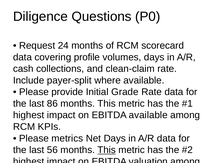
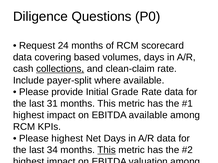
profile: profile -> based (87, 57)
collections underline: none -> present (60, 69)
86: 86 -> 31 (52, 104)
Please metrics: metrics -> highest (67, 139)
56: 56 -> 34 (52, 150)
